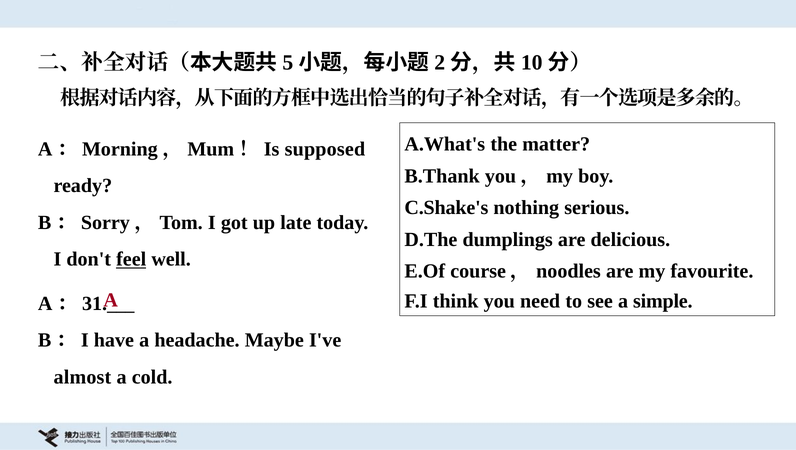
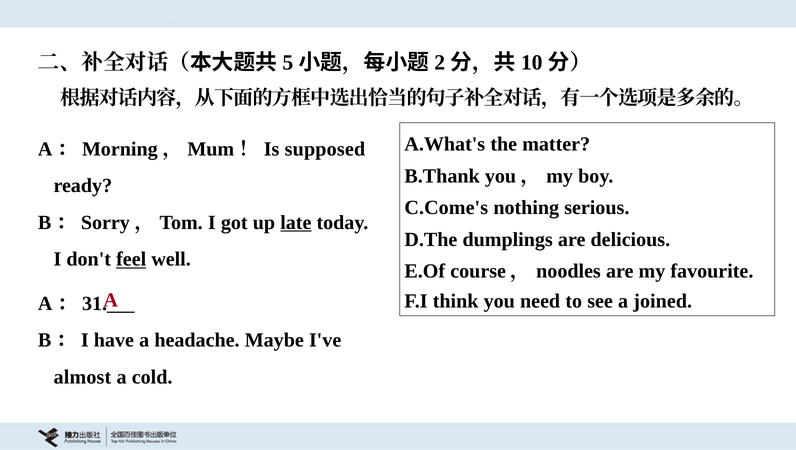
C.Shake's: C.Shake's -> C.Come's (446, 208)
late underline: none -> present (296, 223)
simple: simple -> joined (663, 301)
